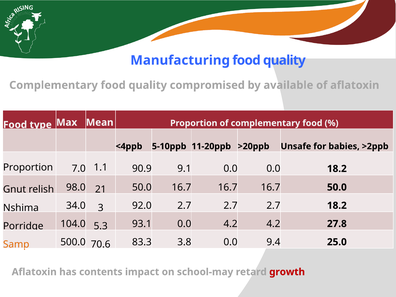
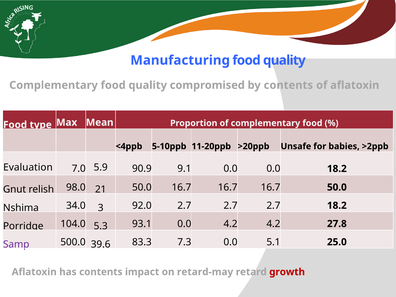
by available: available -> contents (288, 85)
Proportion: Proportion -> Evaluation (28, 167)
1.1: 1.1 -> 5.9 (101, 167)
Samp colour: orange -> purple (16, 244)
70.6: 70.6 -> 39.6 (101, 244)
3.8: 3.8 -> 7.3 (184, 242)
9.4: 9.4 -> 5.1 (273, 242)
school-may: school-may -> retard-may (205, 272)
